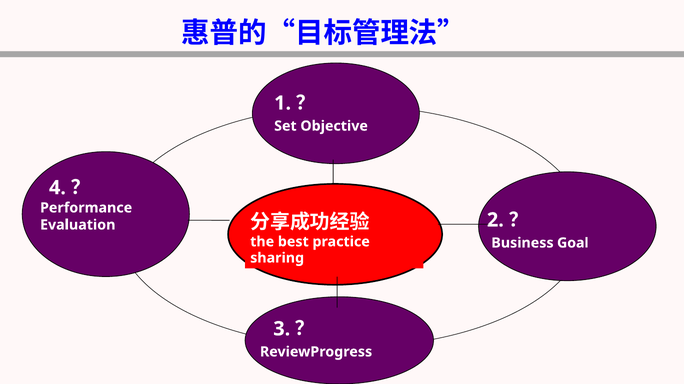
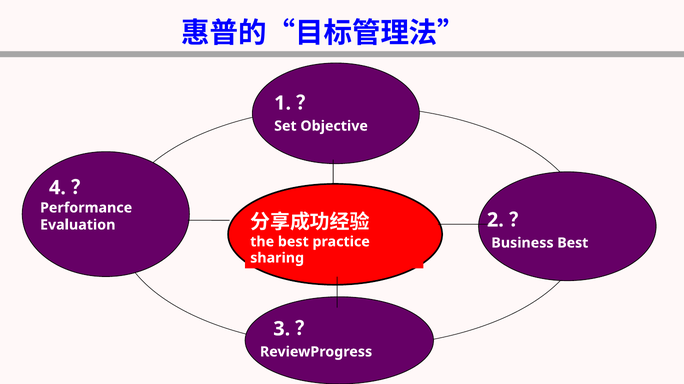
Business Goal: Goal -> Best (573, 243)
